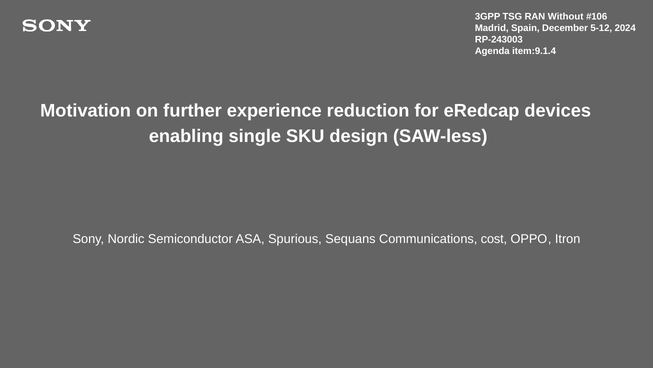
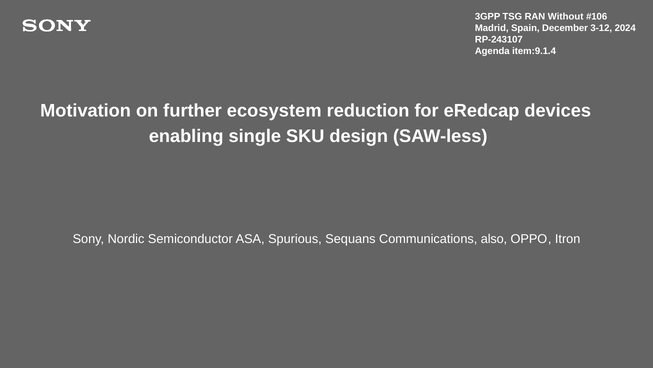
5-12: 5-12 -> 3-12 (601, 28)
RP-243003: RP-243003 -> RP-243107 (499, 40)
experience: experience -> ecosystem (274, 111)
cost: cost -> also (494, 238)
